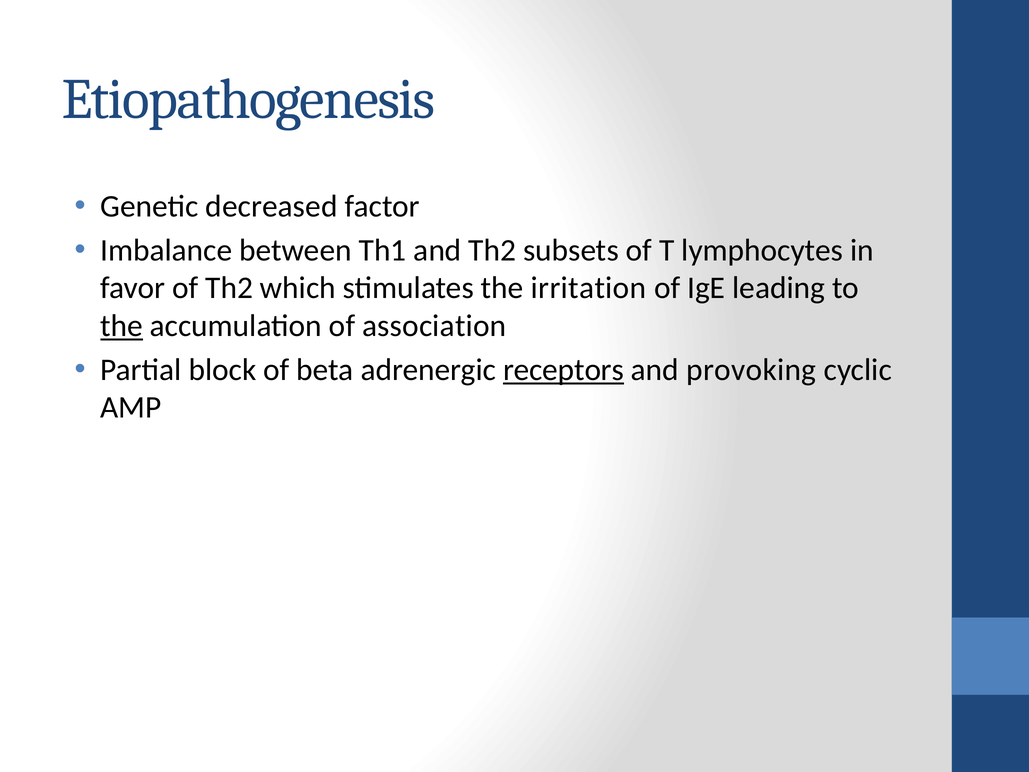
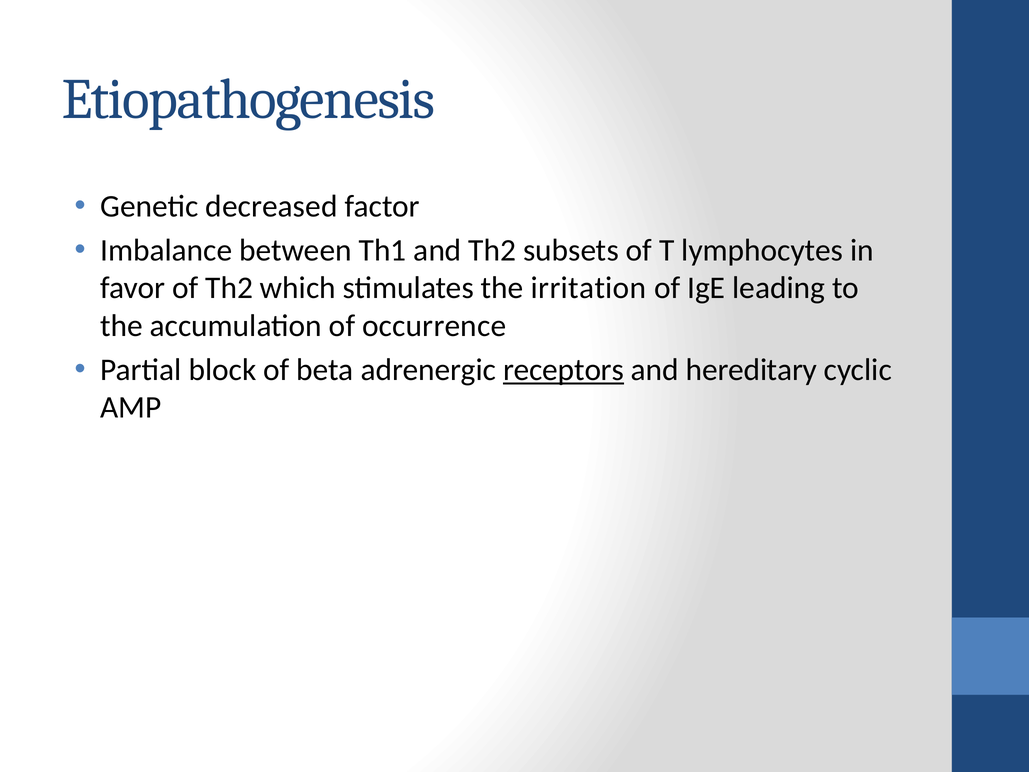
the underline: present -> none (122, 326)
association: association -> occurrence (434, 326)
provoking: provoking -> hereditary (751, 370)
